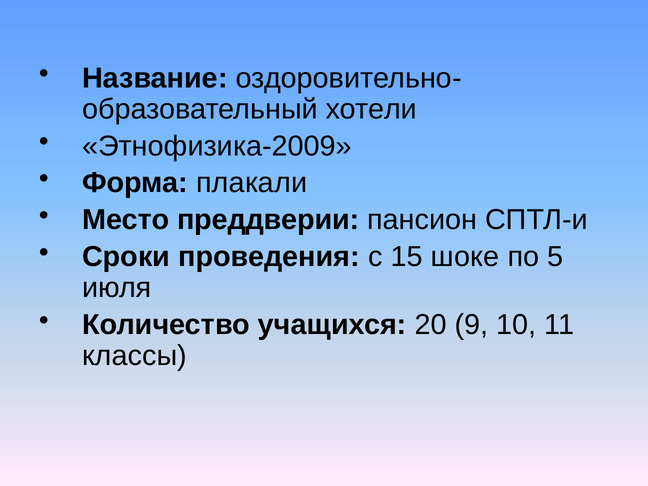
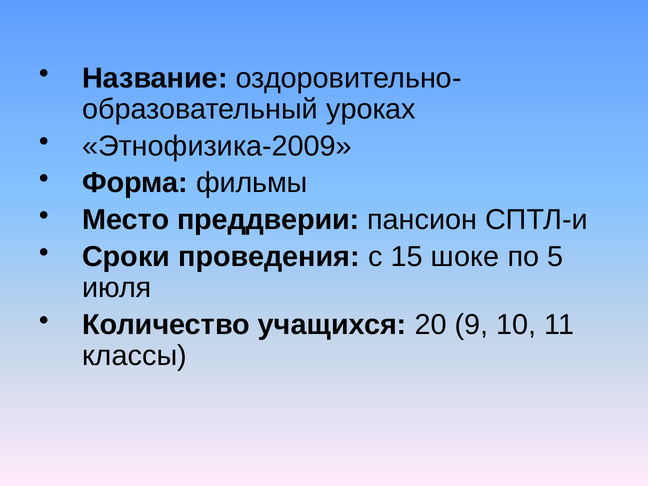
хотели: хотели -> уроках (371, 109)
плакали: плакали -> фильмы (252, 183)
